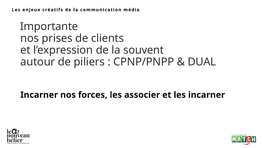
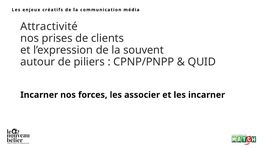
Importante: Importante -> Attractivité (49, 26)
DUAL: DUAL -> QUID (202, 62)
